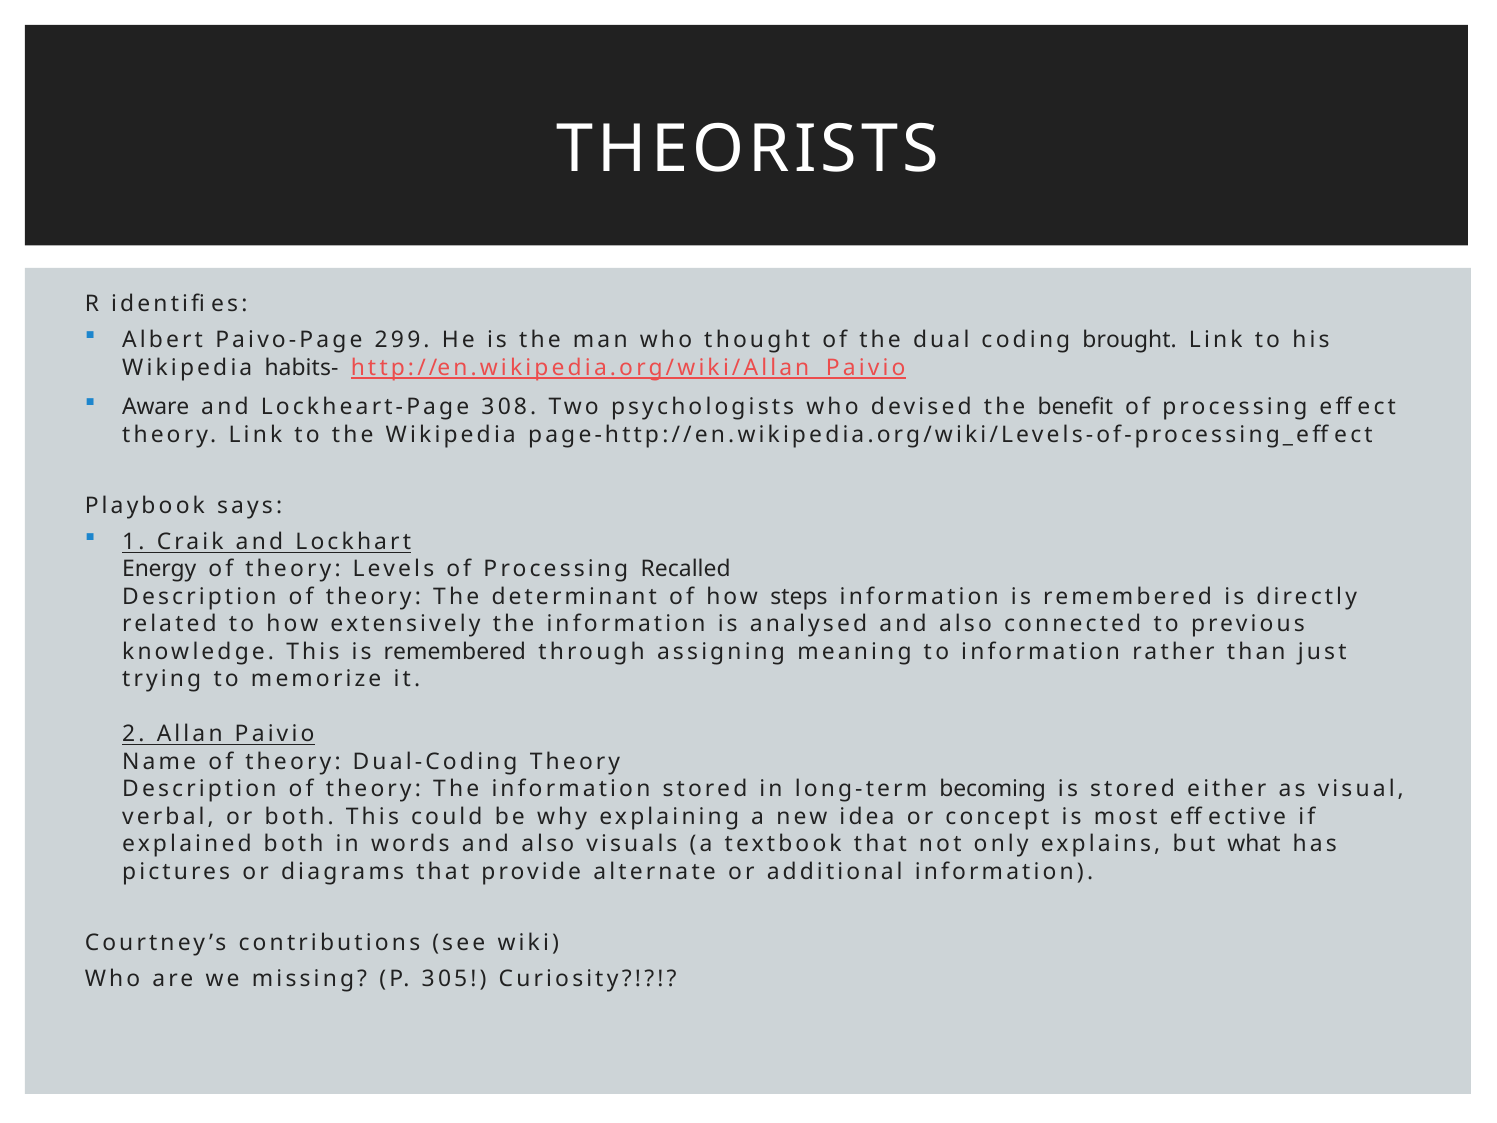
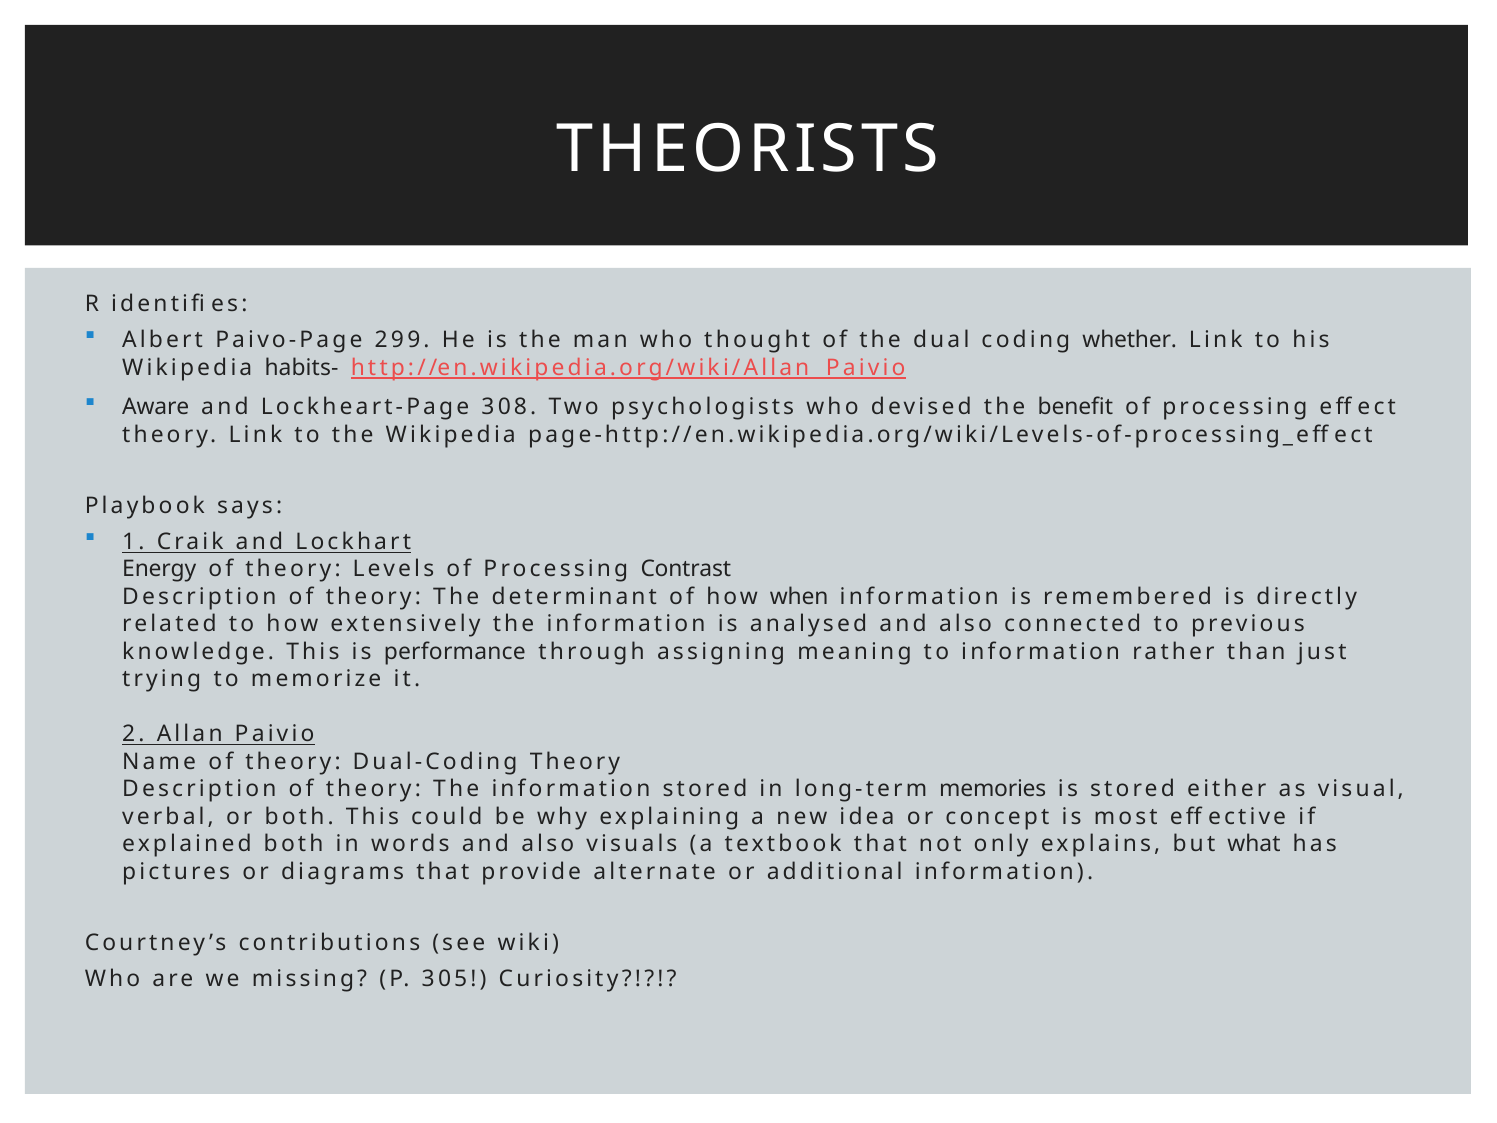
brought: brought -> whether (1130, 340)
Recalled: Recalled -> Contrast (686, 569)
steps: steps -> when (799, 597)
This is remembered: remembered -> performance (455, 652)
becoming: becoming -> memories (993, 789)
